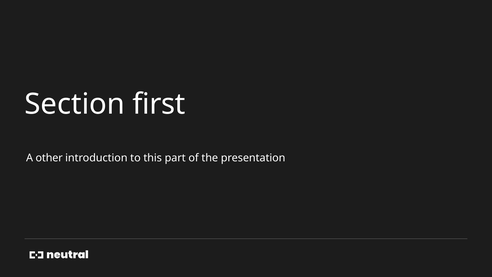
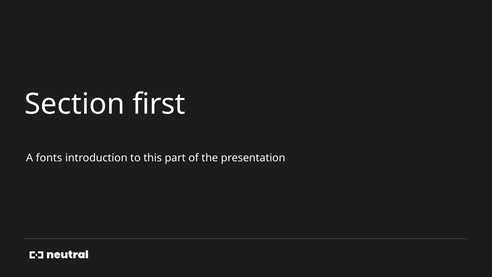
other: other -> fonts (49, 158)
